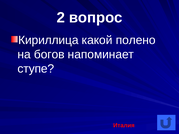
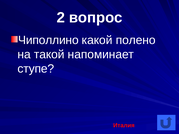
Кириллица: Кириллица -> Чиполлино (48, 40)
богов: богов -> такой (49, 55)
